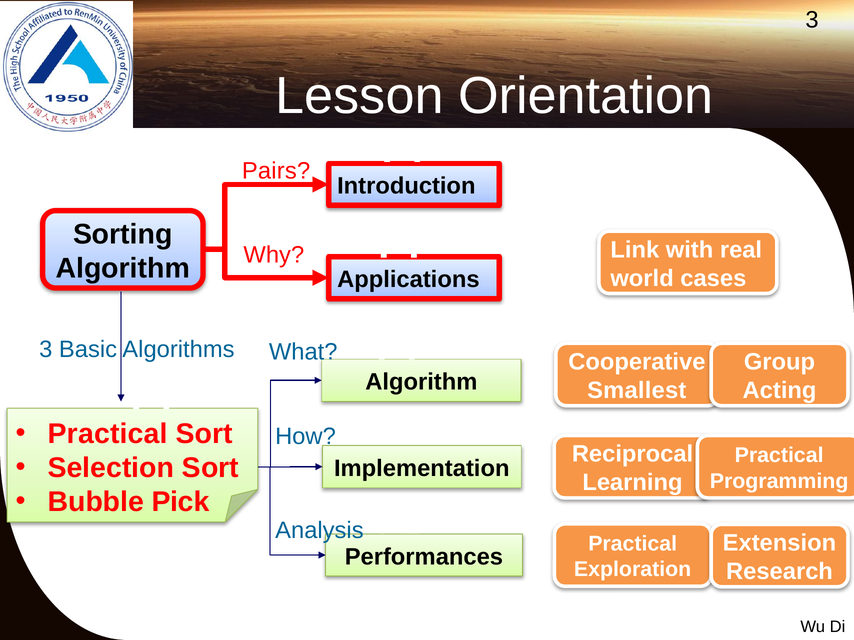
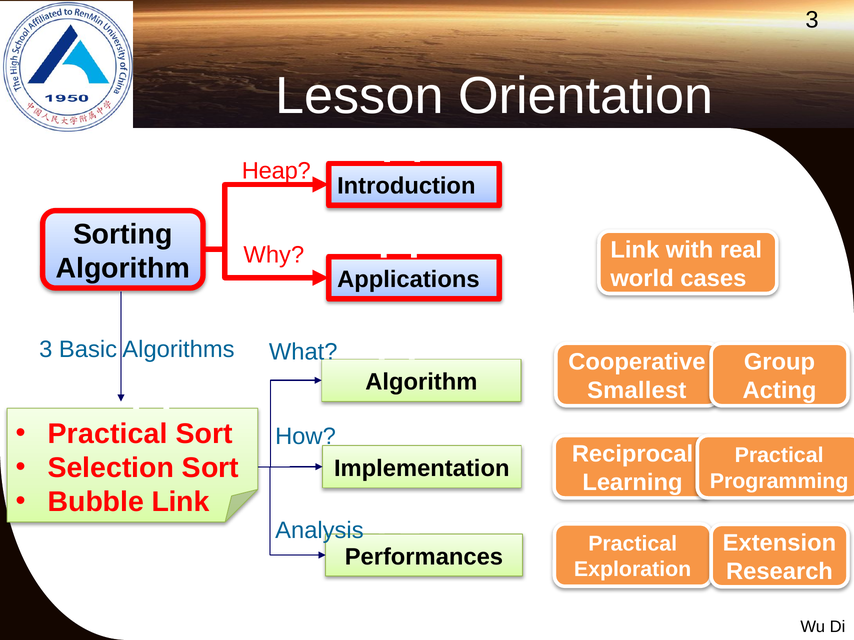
Pairs: Pairs -> Heap (276, 171)
Bubble Pick: Pick -> Link (181, 502)
